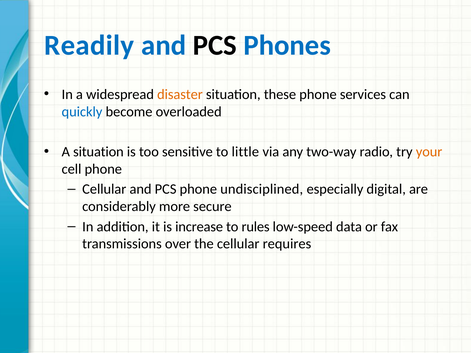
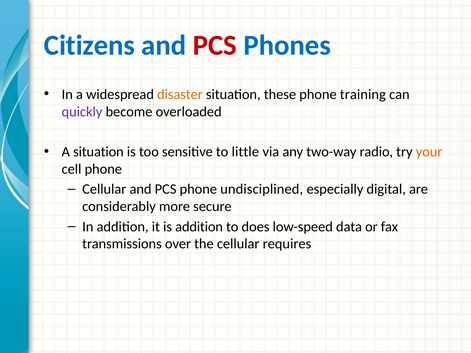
Readily: Readily -> Citizens (89, 45)
PCS colour: black -> red (215, 45)
services: services -> training (363, 94)
quickly colour: blue -> purple (82, 112)
is increase: increase -> addition (199, 227)
rules: rules -> does (256, 227)
